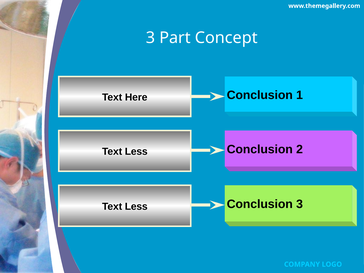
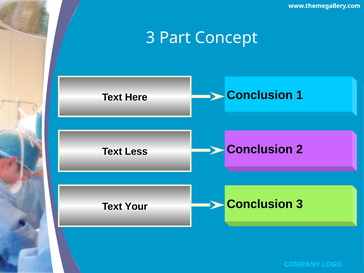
Less: Less -> Your (136, 206)
